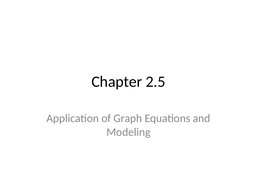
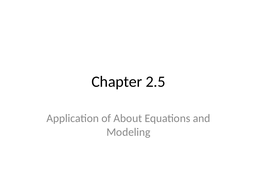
Graph: Graph -> About (128, 118)
